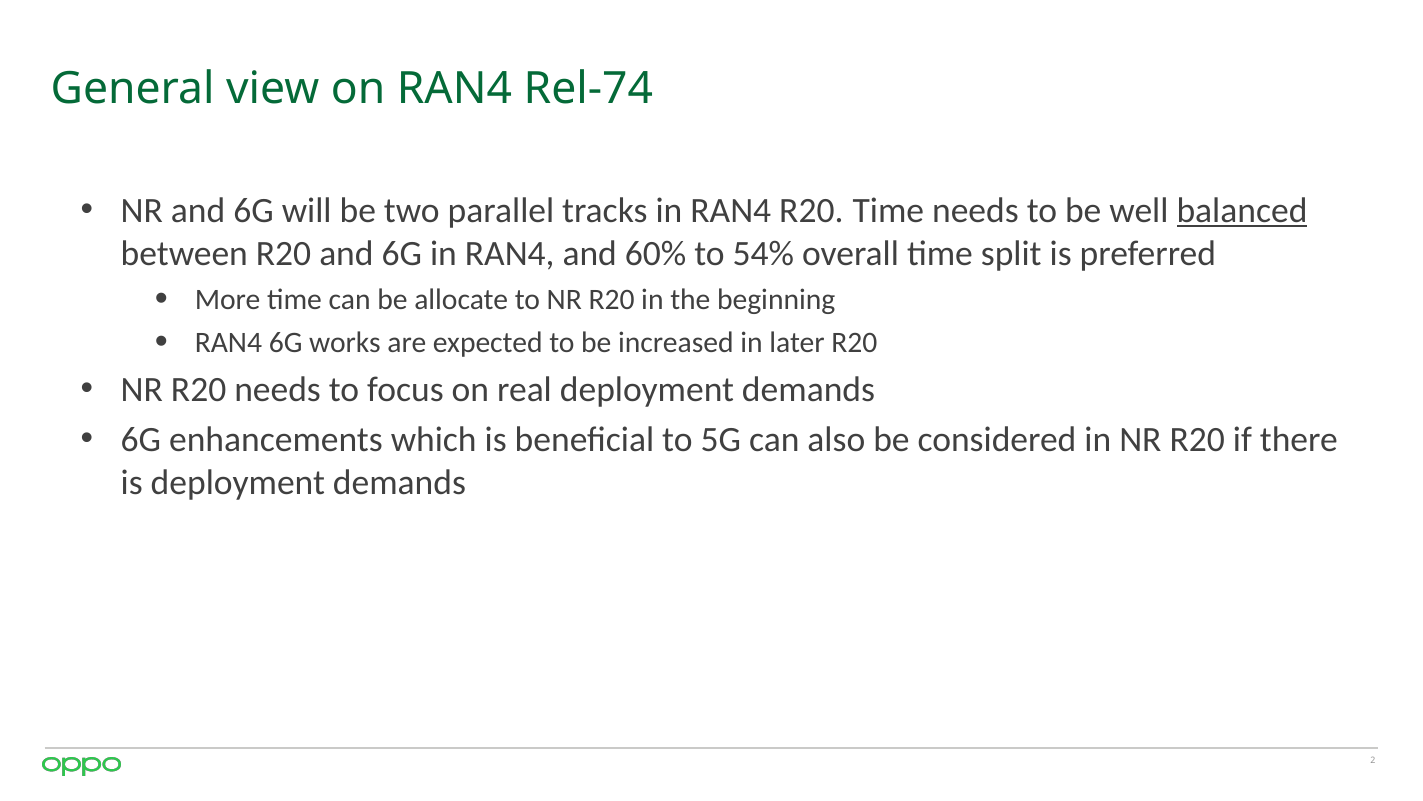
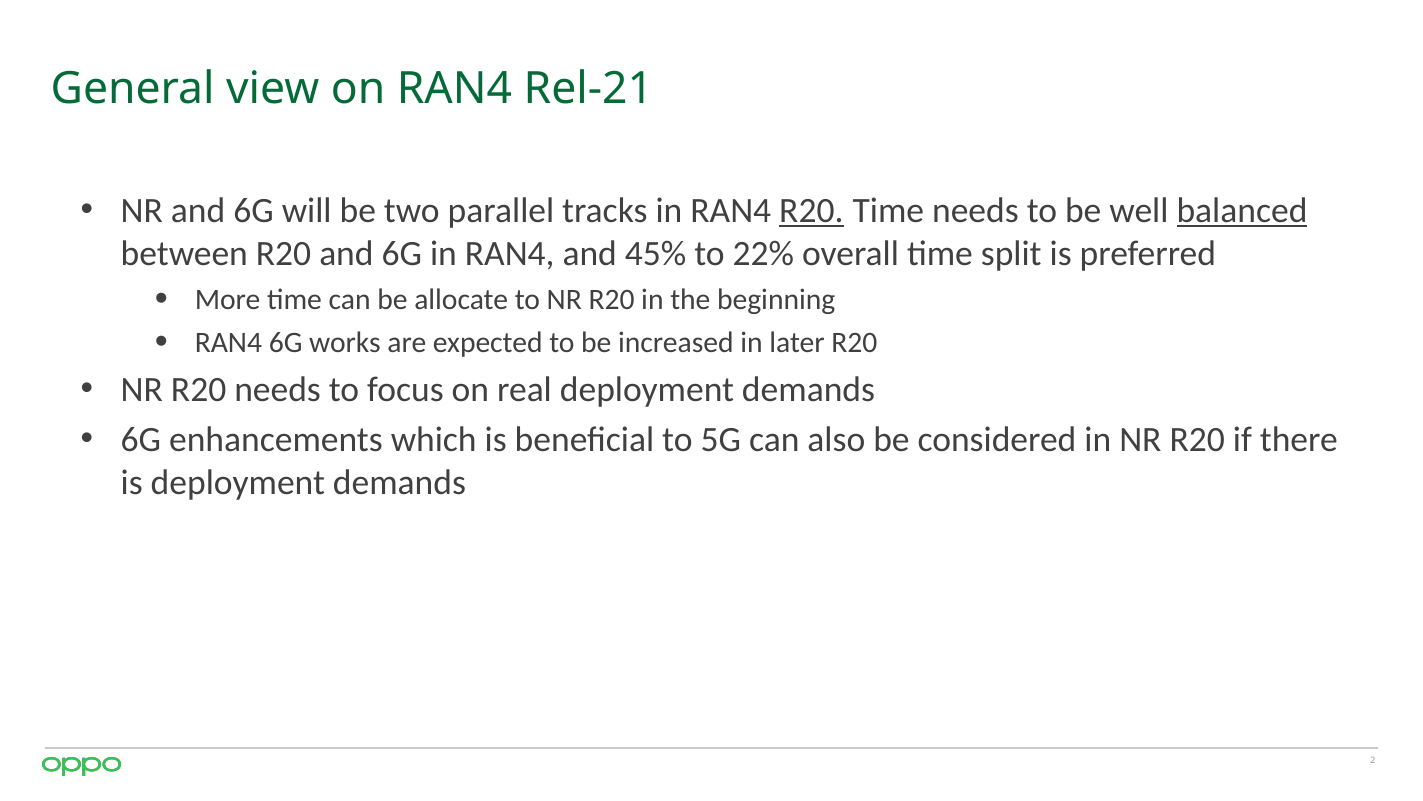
Rel-74: Rel-74 -> Rel-21 (588, 89)
R20 underline: none -> present (811, 211)
60%: 60% -> 45% (656, 253)
54%: 54% -> 22% (763, 253)
